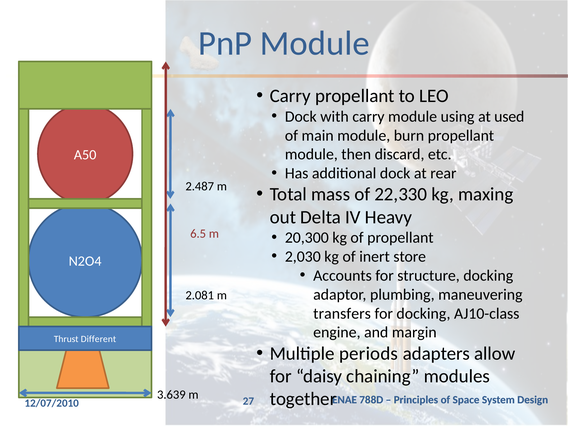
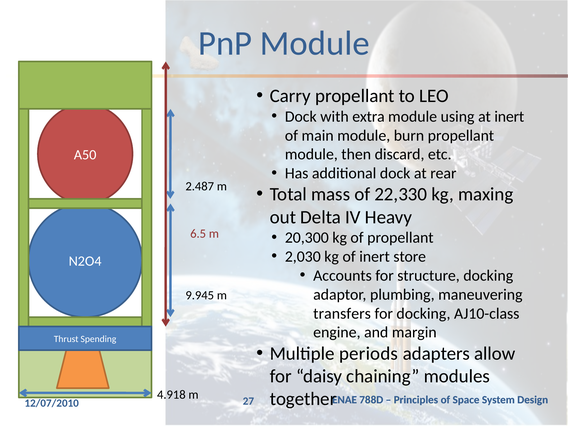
with carry: carry -> extra (368, 117)
at used: used -> inert (509, 117)
2.081: 2.081 -> 9.945 (200, 295)
Different: Different -> Spending (98, 339)
3.639: 3.639 -> 4.918 (171, 395)
